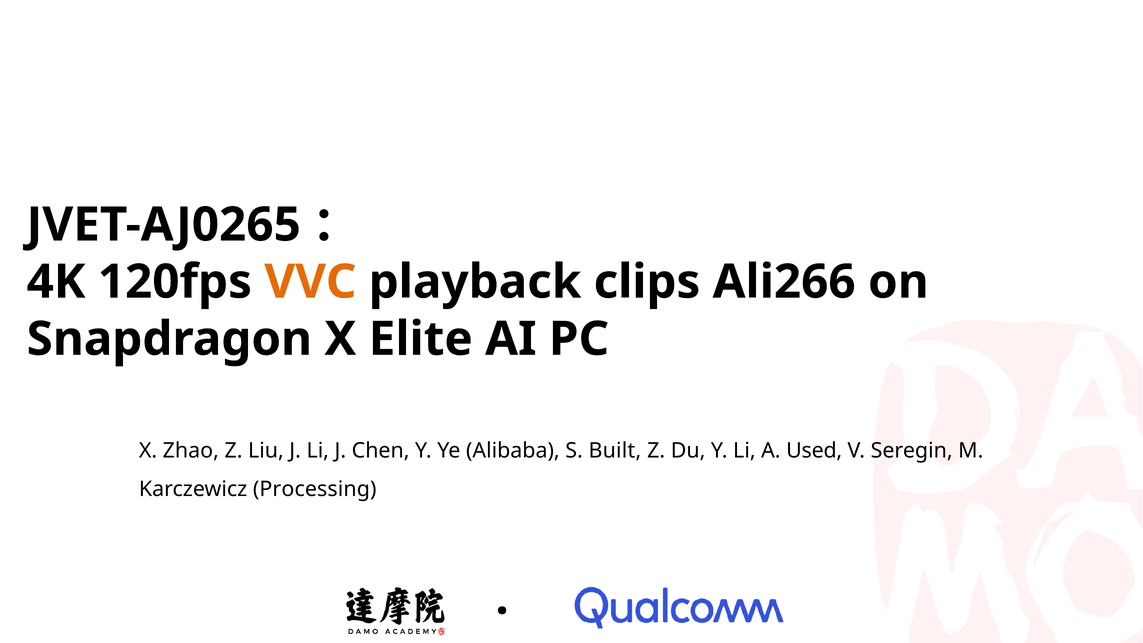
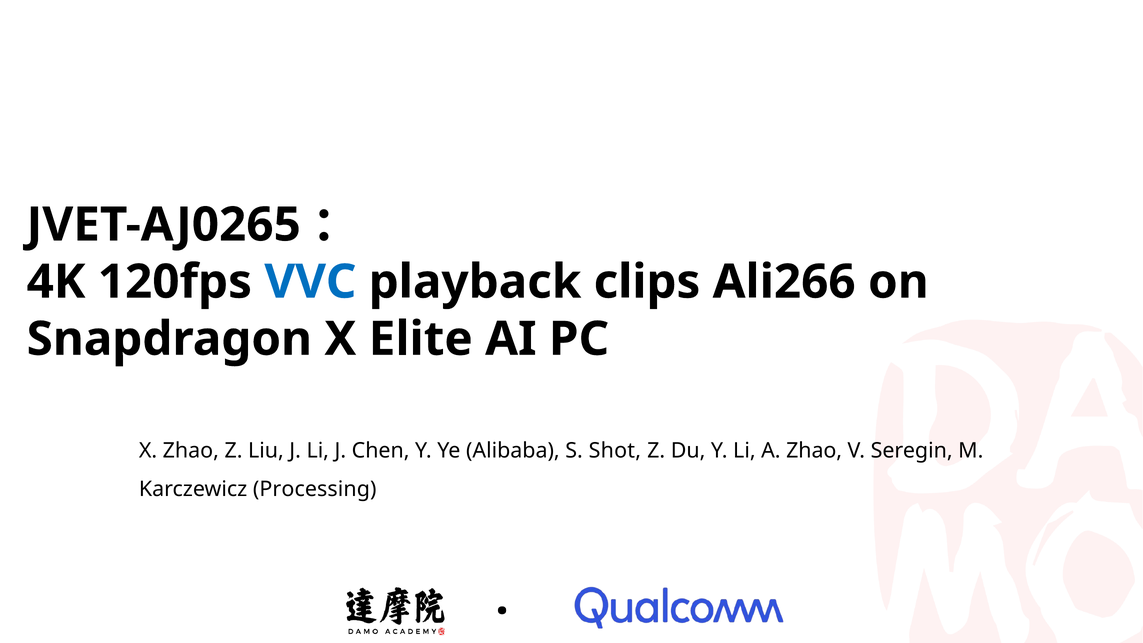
VVC colour: orange -> blue (310, 282)
Built: Built -> Shot (615, 451)
A Used: Used -> Zhao (814, 451)
